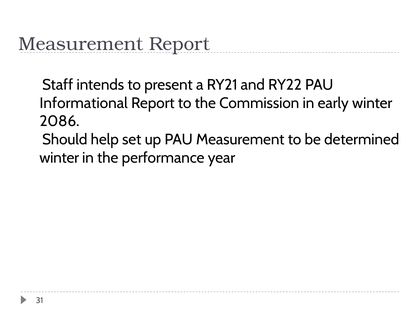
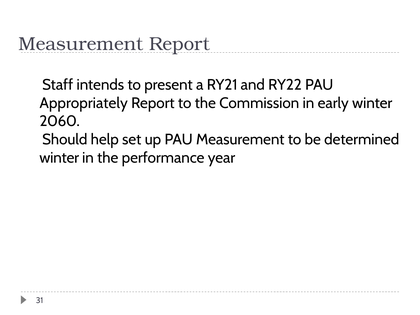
Informational: Informational -> Appropriately (84, 103)
2086: 2086 -> 2060 (60, 121)
